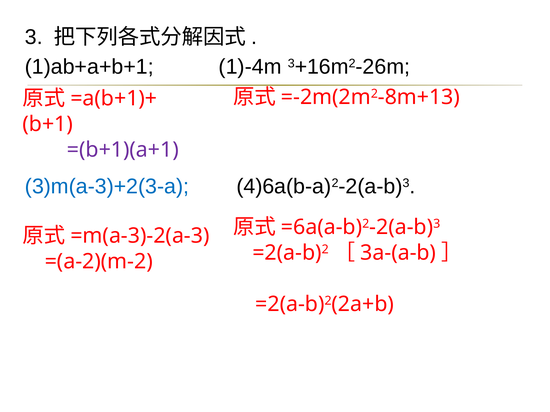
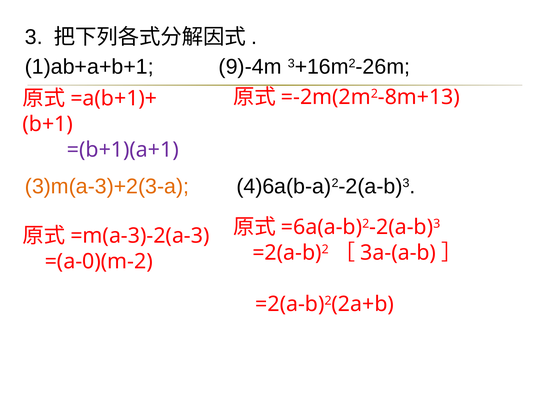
1)-4m: 1)-4m -> 9)-4m (250, 67)
3)m(a-3)+2(3-a colour: blue -> orange (107, 187)
=(a-2)(m-2: =(a-2)(m-2 -> =(a-0)(m-2 (99, 262)
